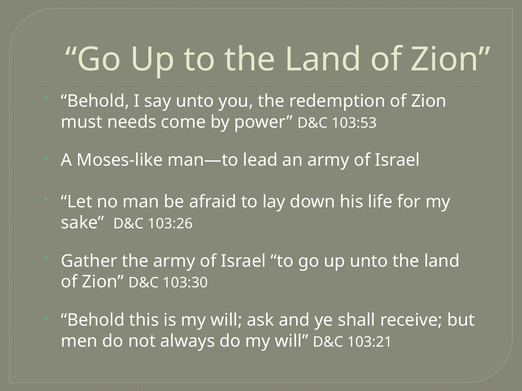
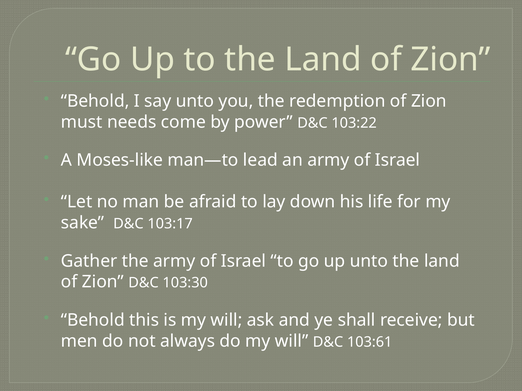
103:53: 103:53 -> 103:22 (354, 123)
103:26: 103:26 -> 103:17 (170, 224)
103:21: 103:21 -> 103:61 (370, 342)
